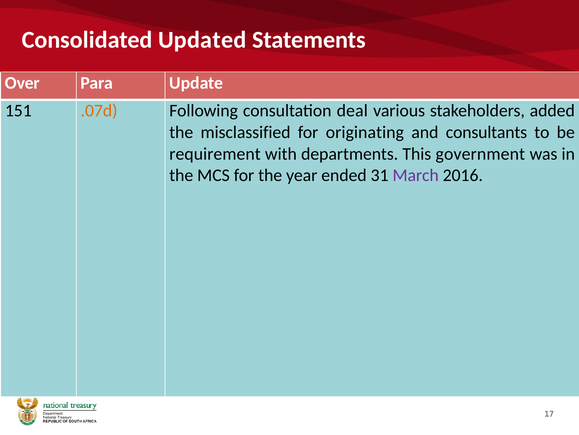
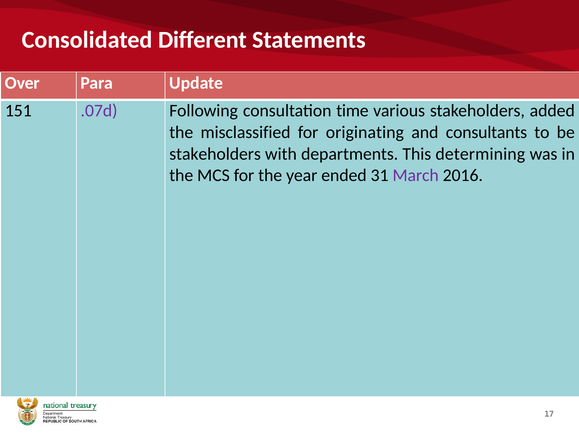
Updated: Updated -> Different (202, 40)
.07d colour: orange -> purple (99, 111)
deal: deal -> time (352, 111)
requirement: requirement -> stakeholders (215, 154)
government: government -> determining (480, 154)
